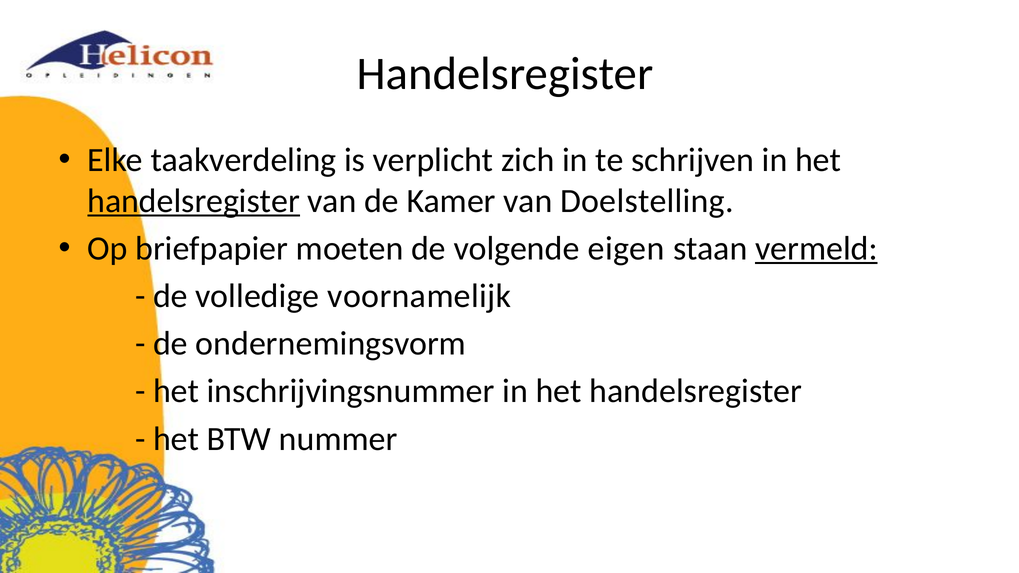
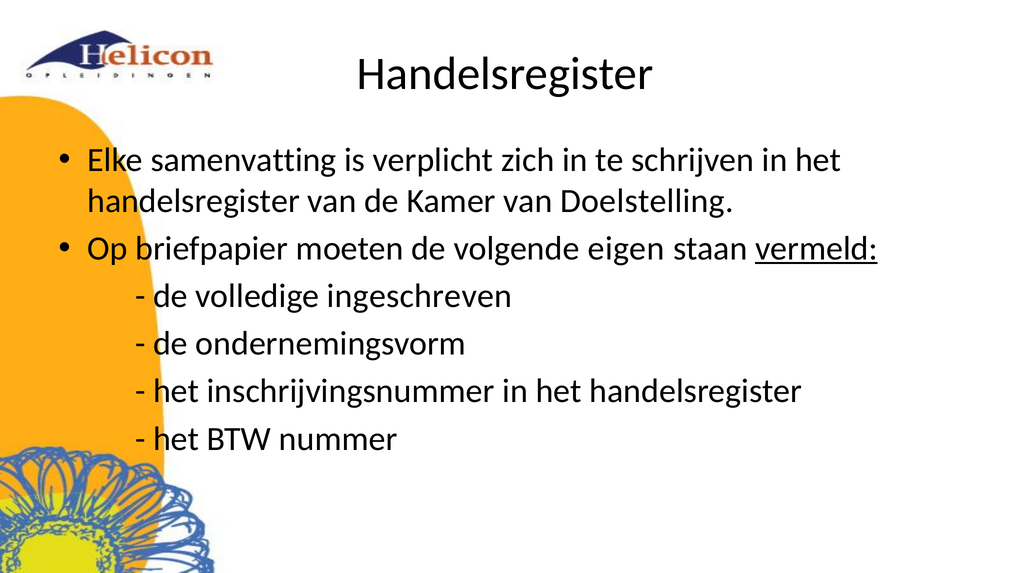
taakverdeling: taakverdeling -> samenvatting (243, 160)
handelsregister underline: present -> none (194, 201)
voornamelijk: voornamelijk -> ingeschreven (419, 296)
